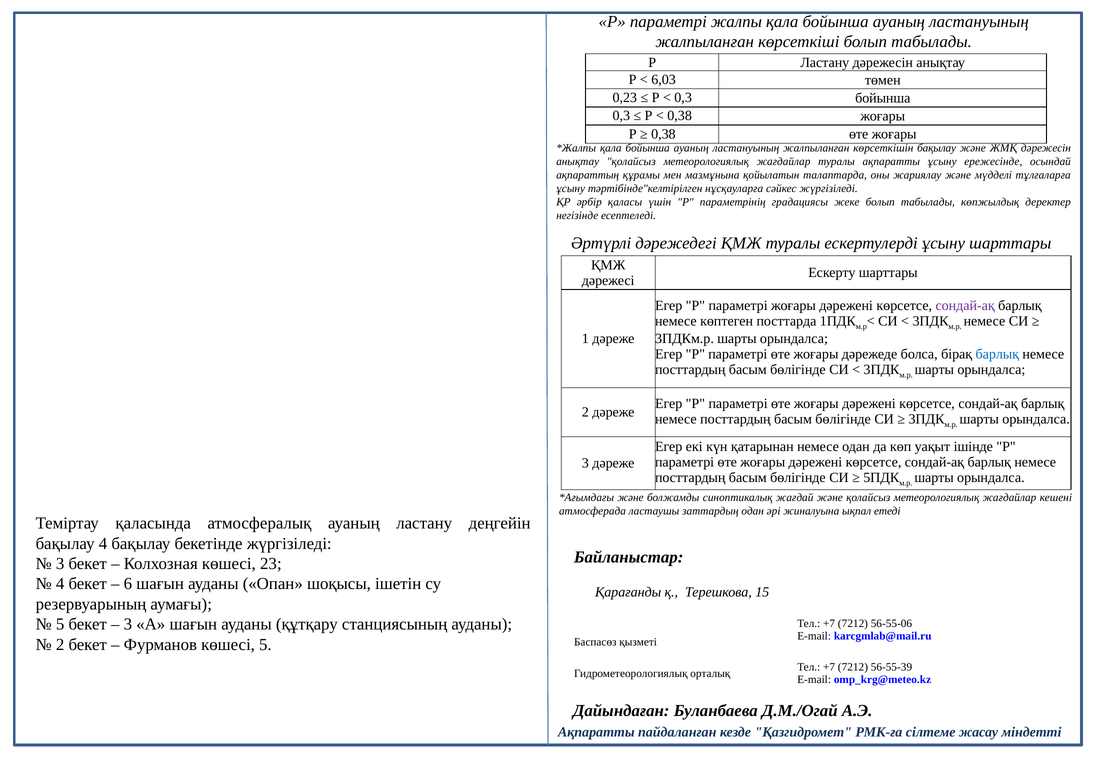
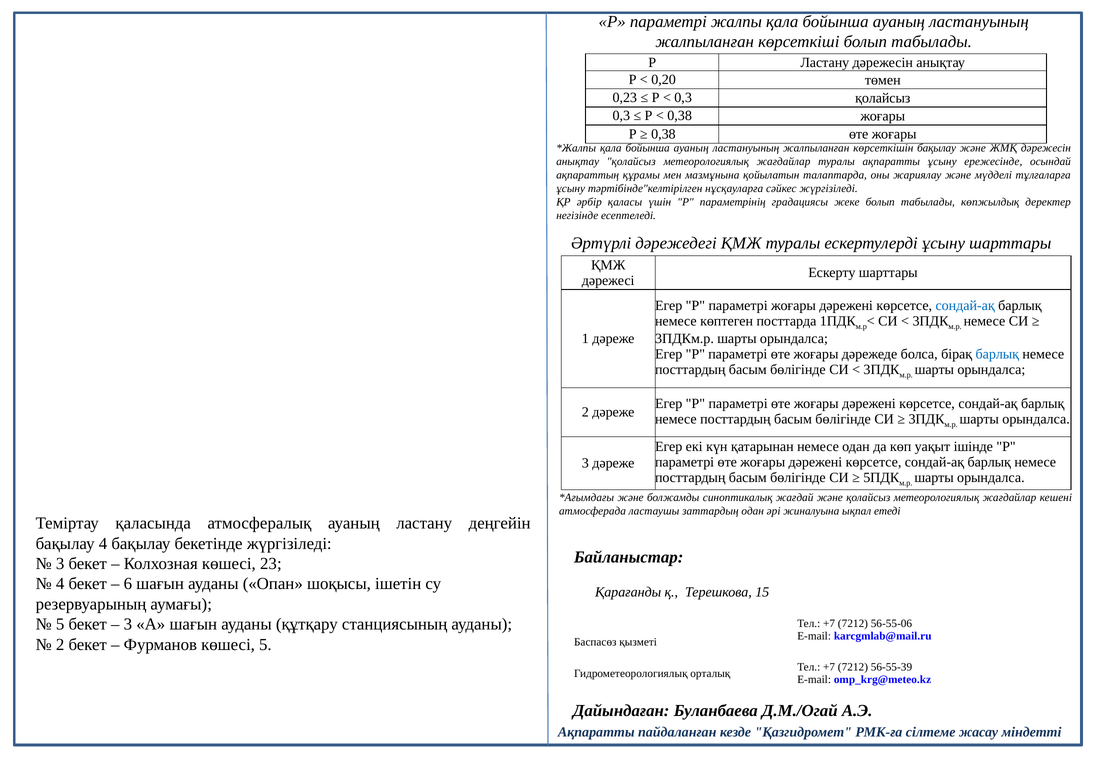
6,03: 6,03 -> 0,20 (664, 80)
0,3 бойынша: бойынша -> қолайсыз (883, 98)
сондай-ақ colour: purple -> blue (965, 306)
